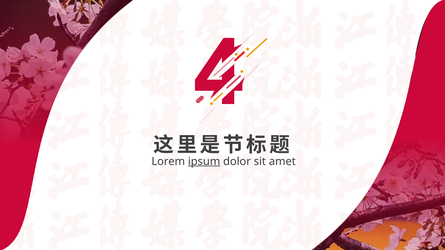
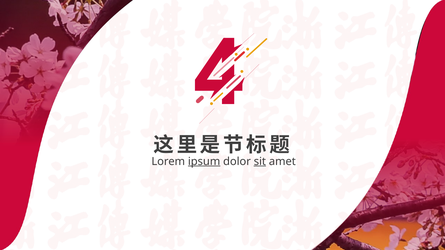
sit underline: none -> present (260, 162)
